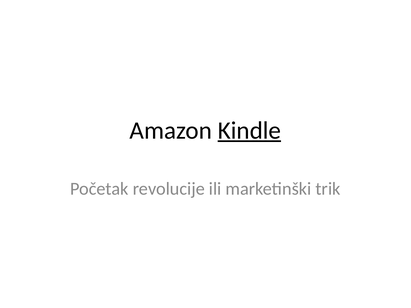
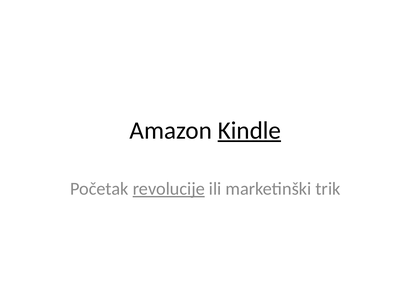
revolucije underline: none -> present (169, 189)
